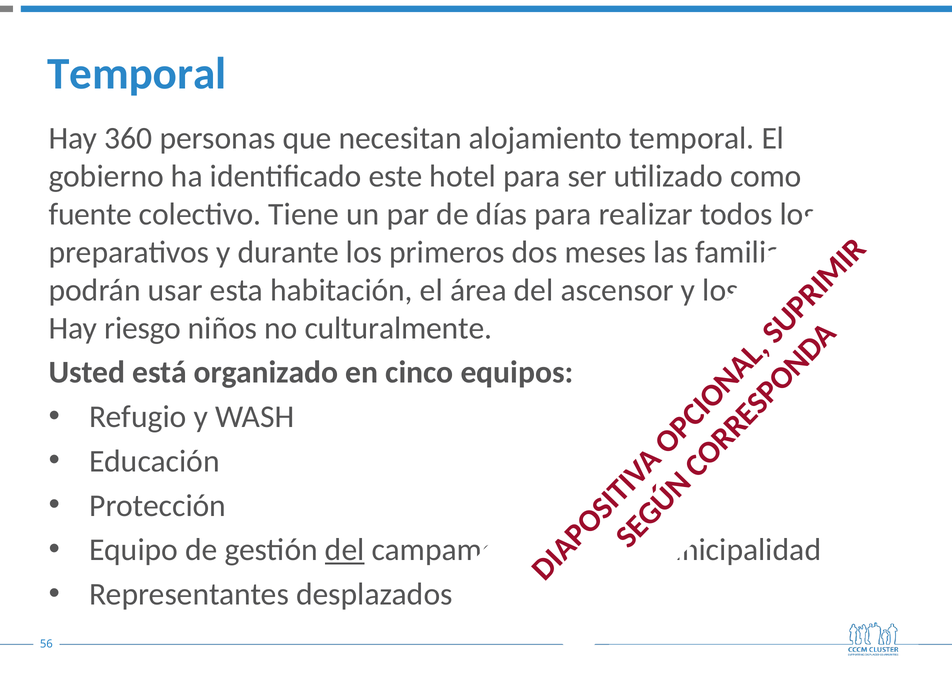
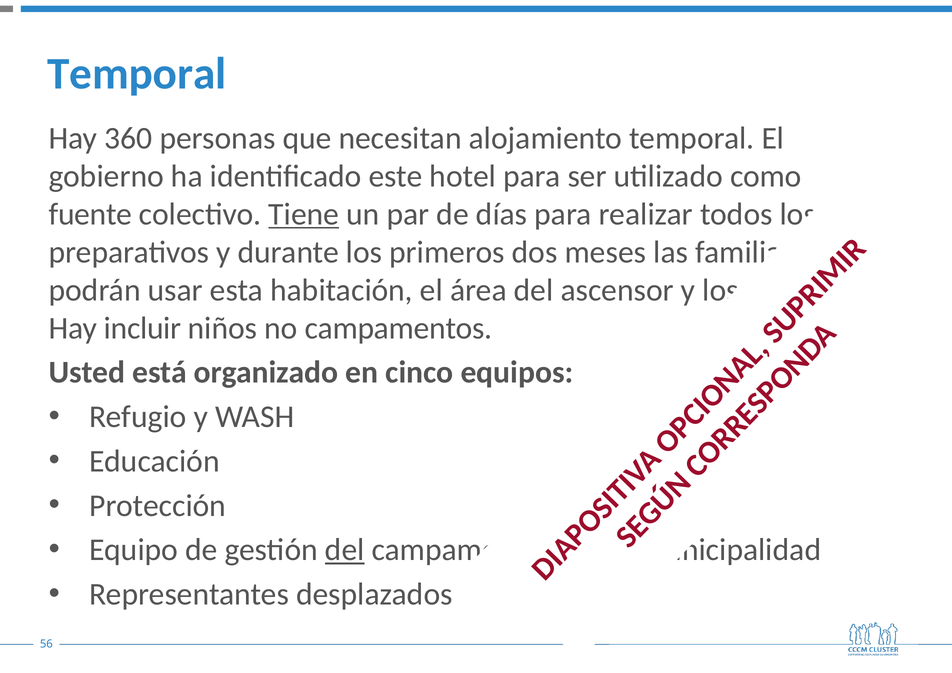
Tiene underline: none -> present (304, 214)
riesgo: riesgo -> incluir (143, 328)
culturalmente: culturalmente -> campamentos (399, 328)
